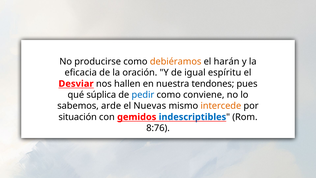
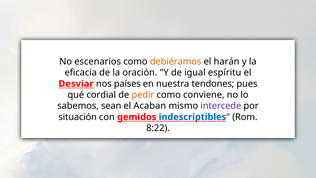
producirse: producirse -> escenarios (98, 62)
hallen: hallen -> países (127, 84)
súplica: súplica -> cordial (101, 95)
pedir colour: blue -> orange (143, 95)
arde: arde -> sean (111, 106)
Nuevas: Nuevas -> Acaban (150, 106)
intercede colour: orange -> purple (221, 106)
8:76: 8:76 -> 8:22 (158, 128)
